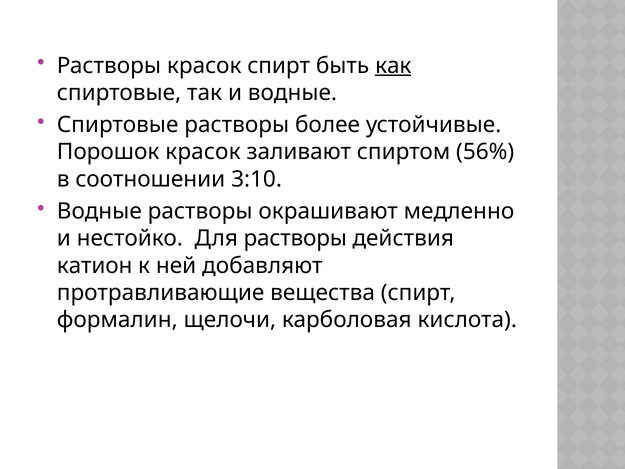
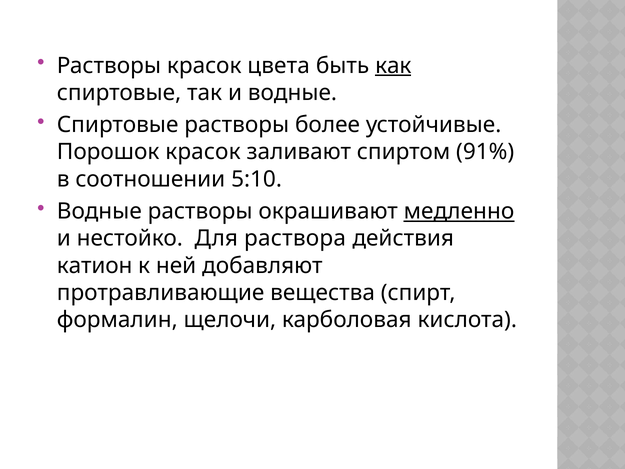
красок спирт: спирт -> цвета (279, 66)
56%: 56% -> 91% (485, 152)
3:10: 3:10 -> 5:10 (257, 179)
медленно underline: none -> present (459, 211)
Для растворы: растворы -> раствора (295, 238)
